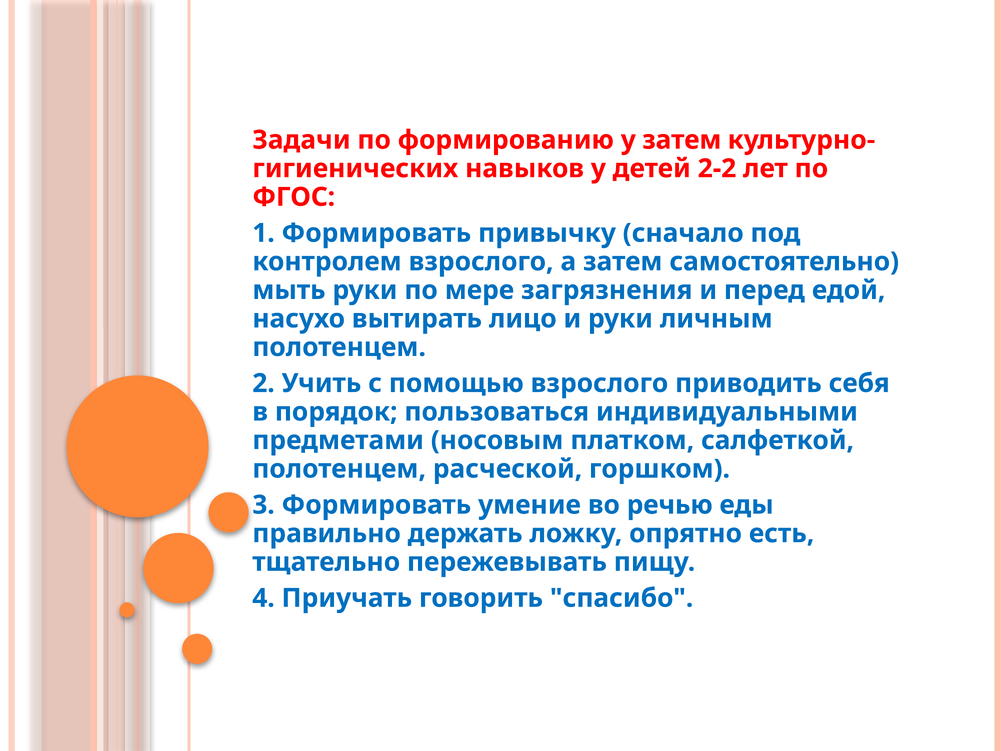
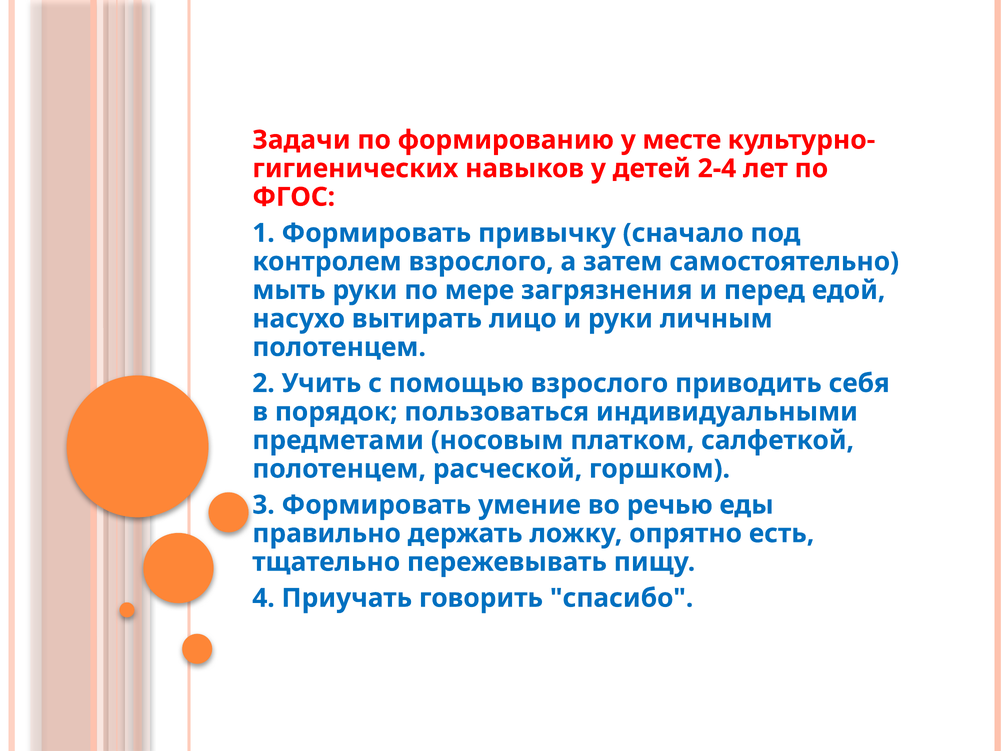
у затем: затем -> месте (682, 140)
2-2: 2-2 -> 2-4 (717, 168)
